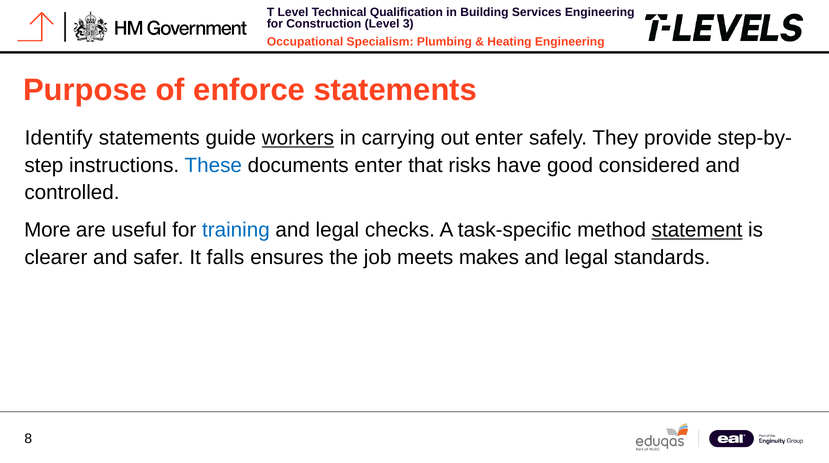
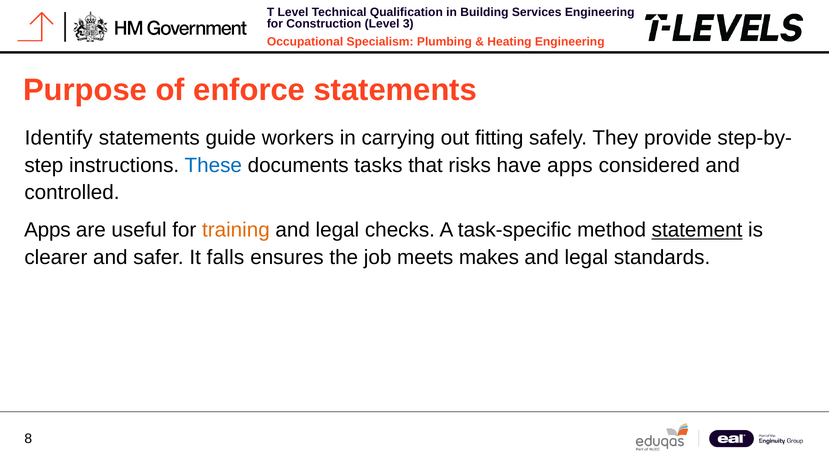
workers underline: present -> none (298, 138)
out enter: enter -> fitting (499, 138)
documents enter: enter -> tasks (378, 165)
have good: good -> apps (570, 165)
More: More -> Apps (47, 230)
training colour: blue -> orange (236, 230)
